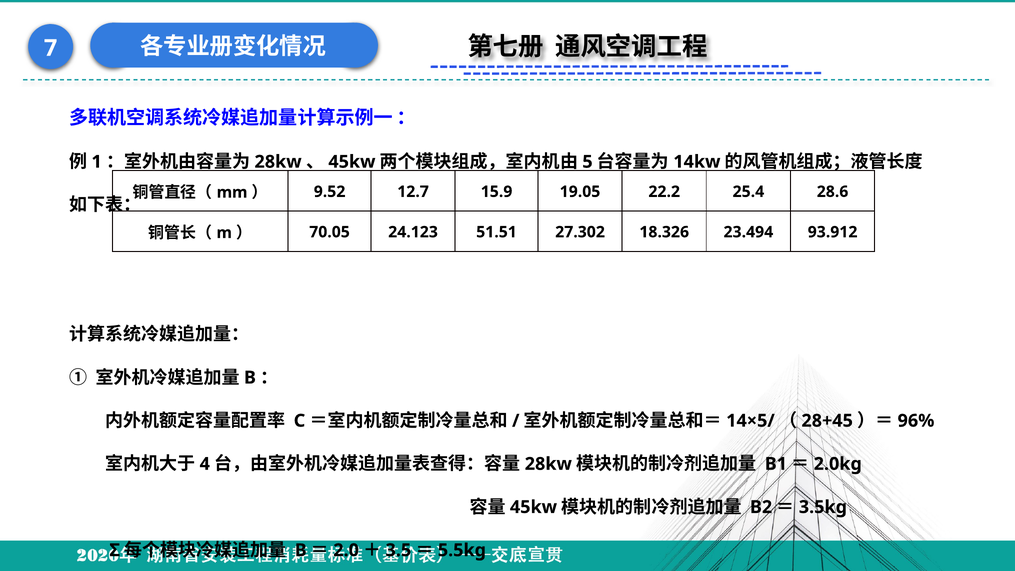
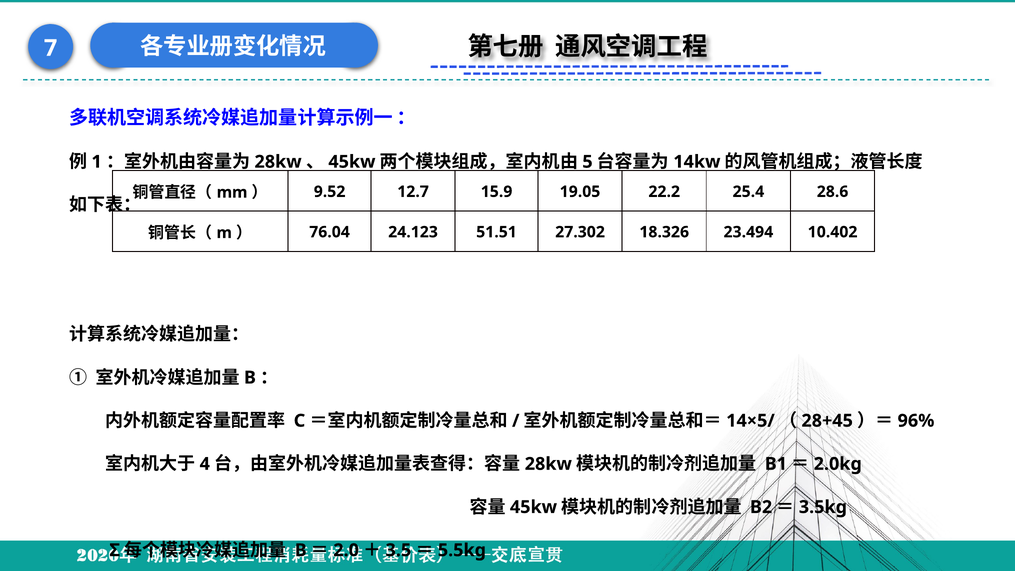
70.05: 70.05 -> 76.04 (330, 232)
93.912: 93.912 -> 10.402 (833, 232)
